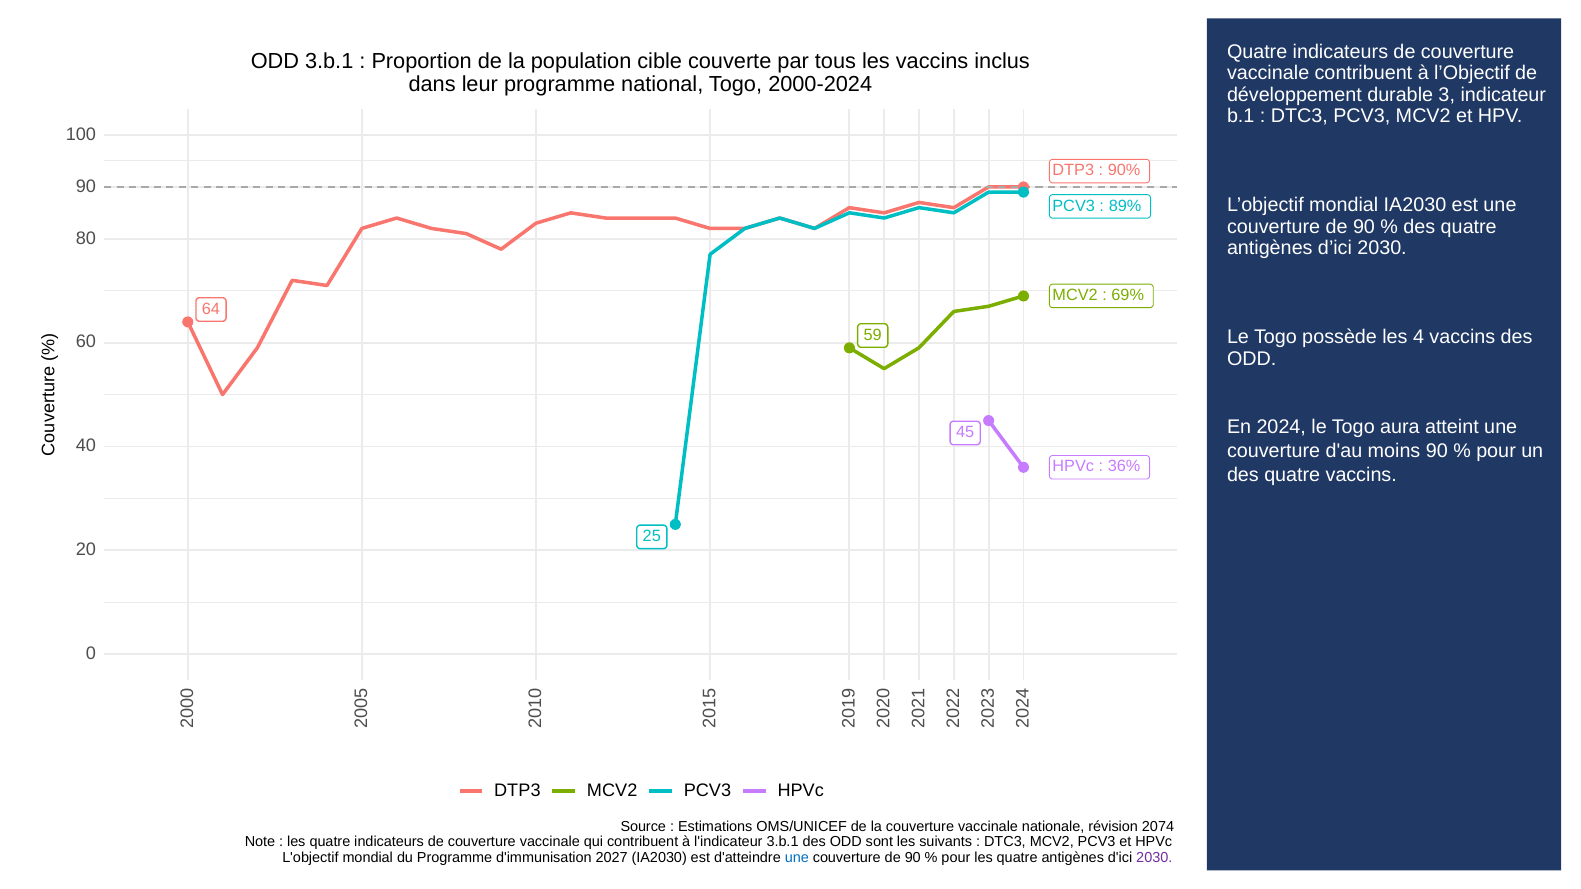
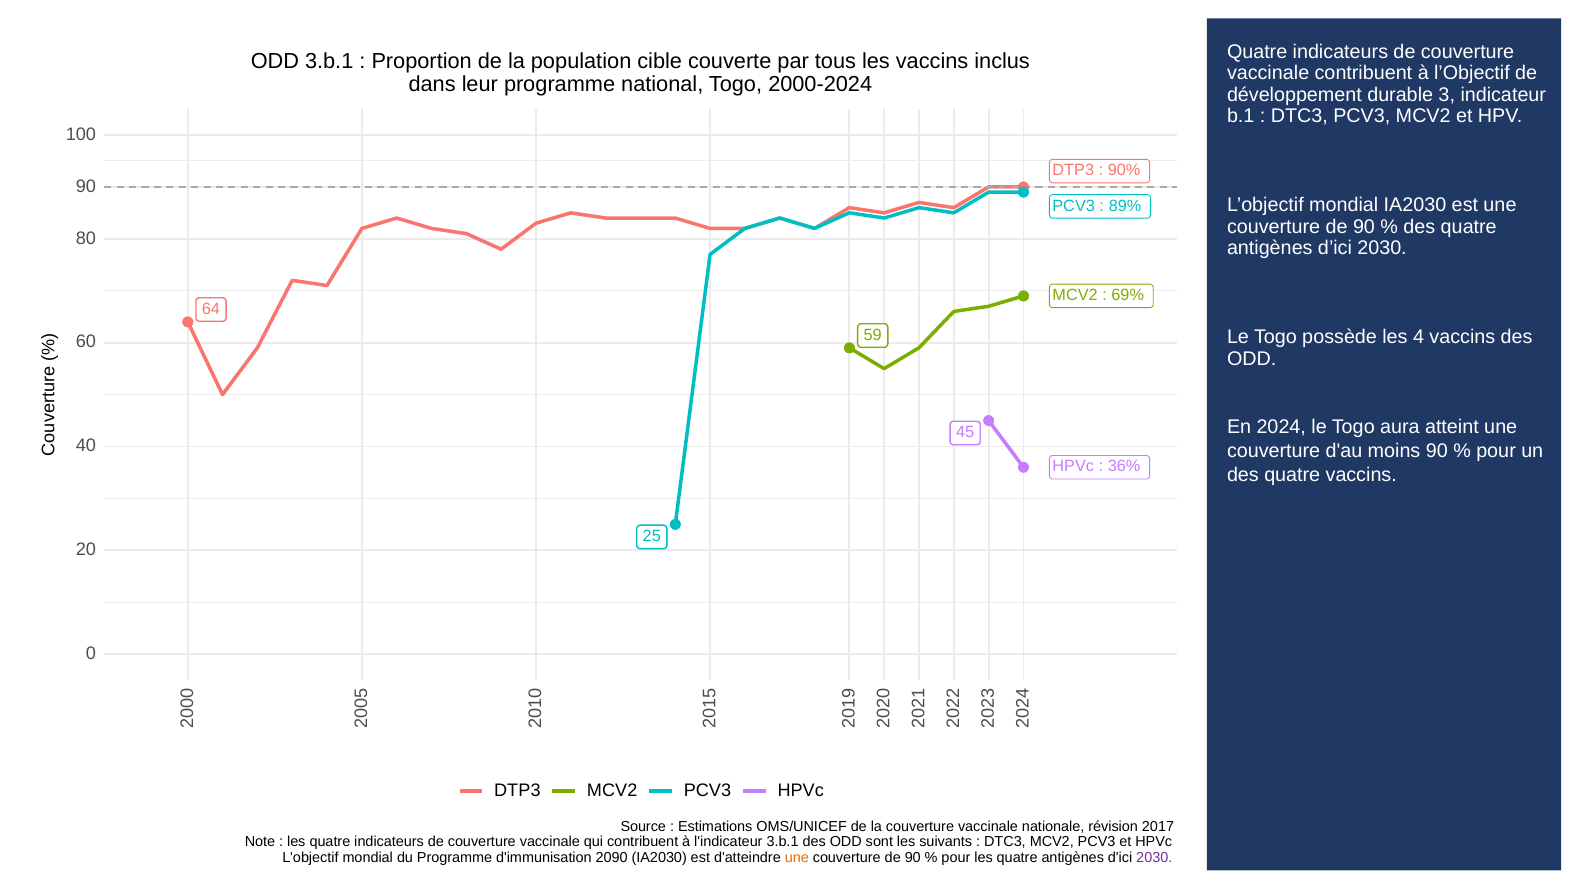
2074: 2074 -> 2017 (1158, 827)
2027: 2027 -> 2090 (612, 858)
une colour: blue -> orange (797, 858)
